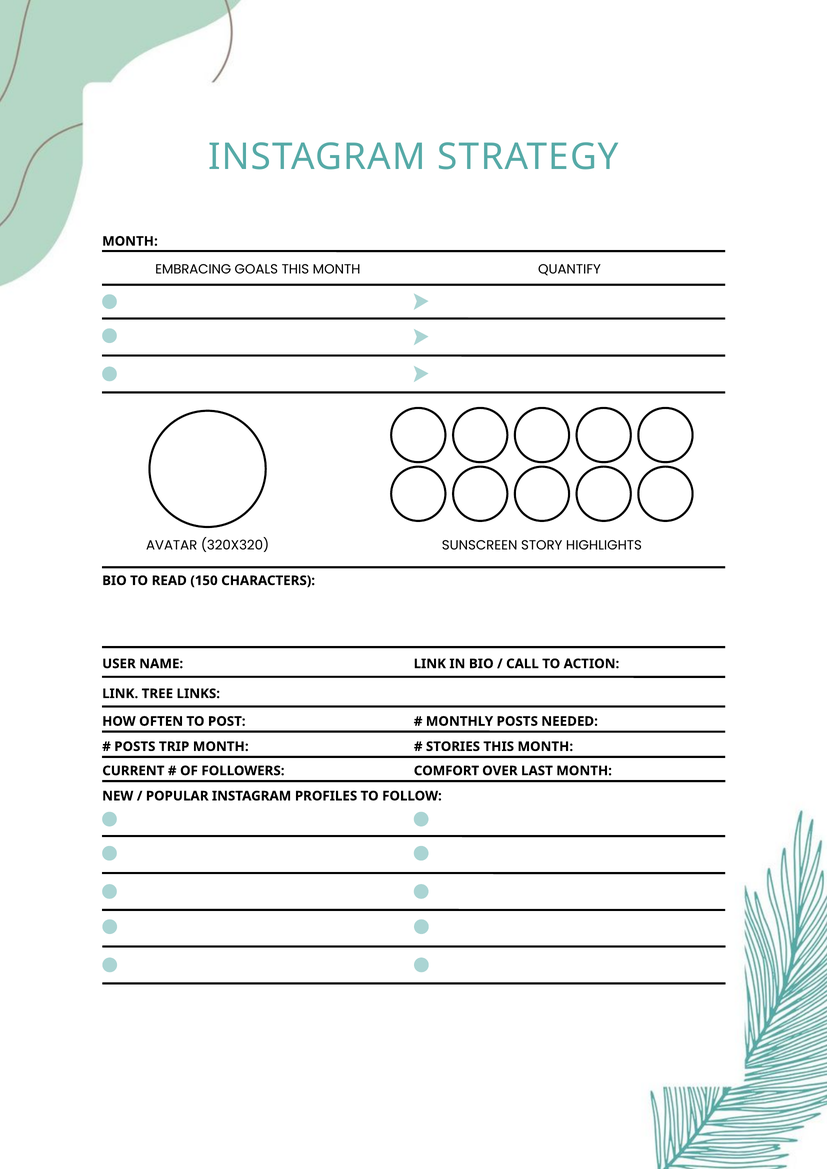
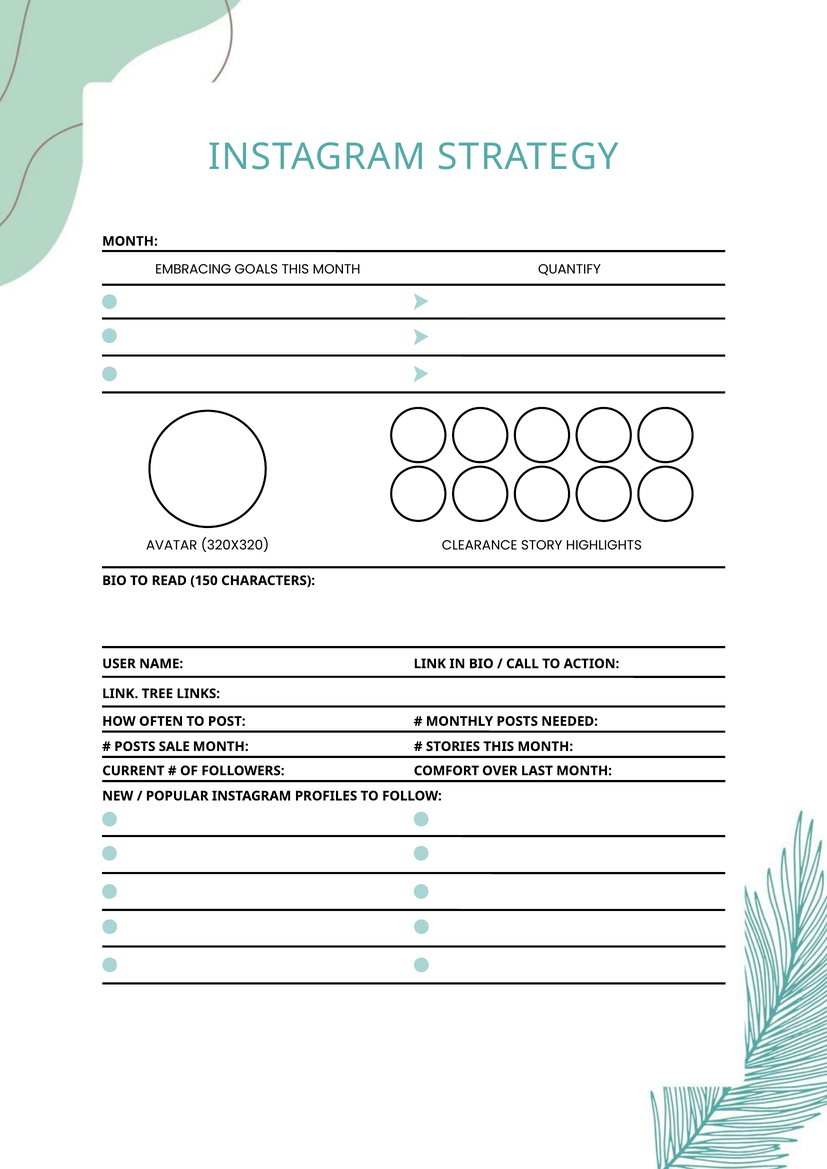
SUNSCREEN: SUNSCREEN -> CLEARANCE (480, 545)
TRIP: TRIP -> SALE (174, 747)
